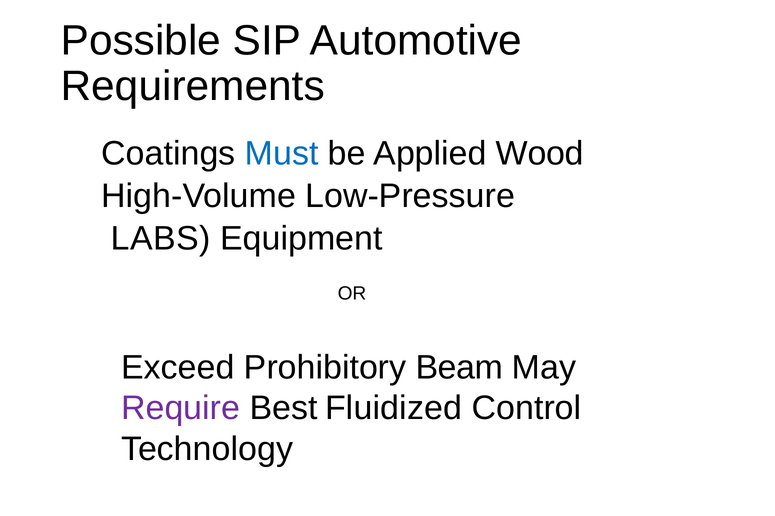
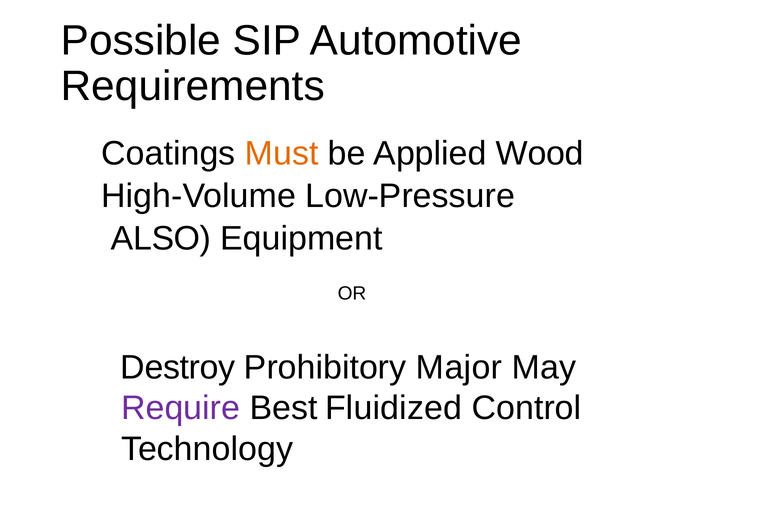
Must colour: blue -> orange (282, 153)
LABS: LABS -> ALSO (161, 238)
Exceed: Exceed -> Destroy (178, 367)
Beam: Beam -> Major (459, 367)
